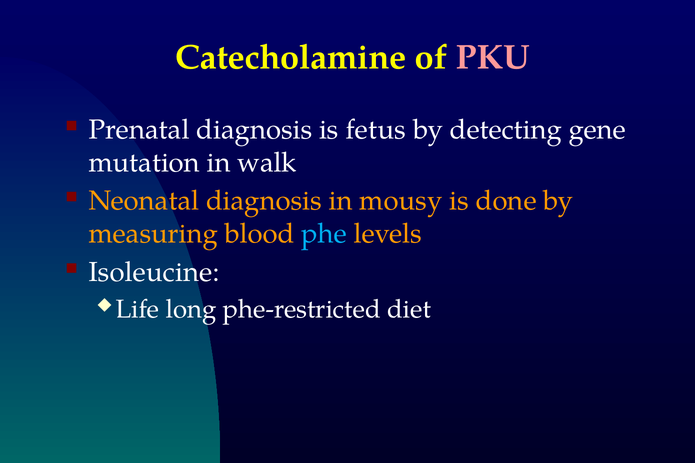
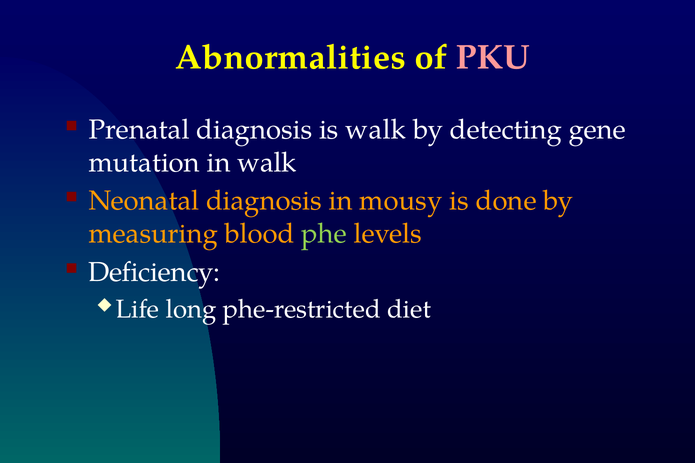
Catecholamine: Catecholamine -> Abnormalities (291, 58)
is fetus: fetus -> walk (376, 130)
phe colour: light blue -> light green (324, 234)
Isoleucine: Isoleucine -> Deficiency (154, 272)
